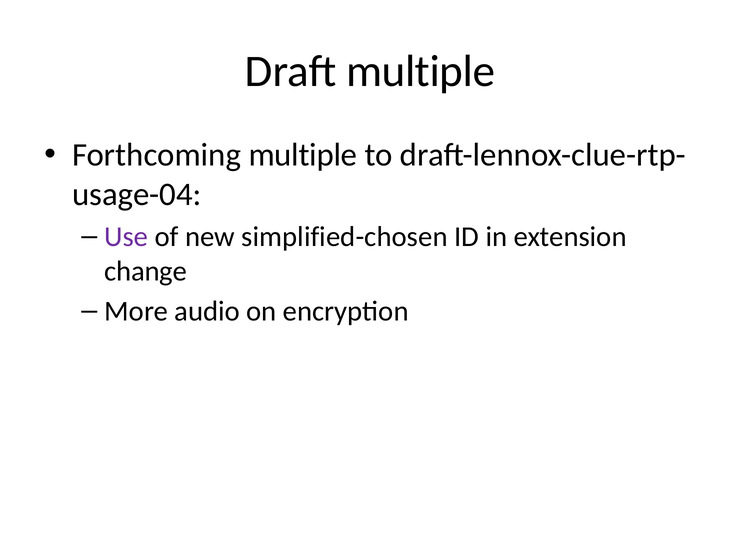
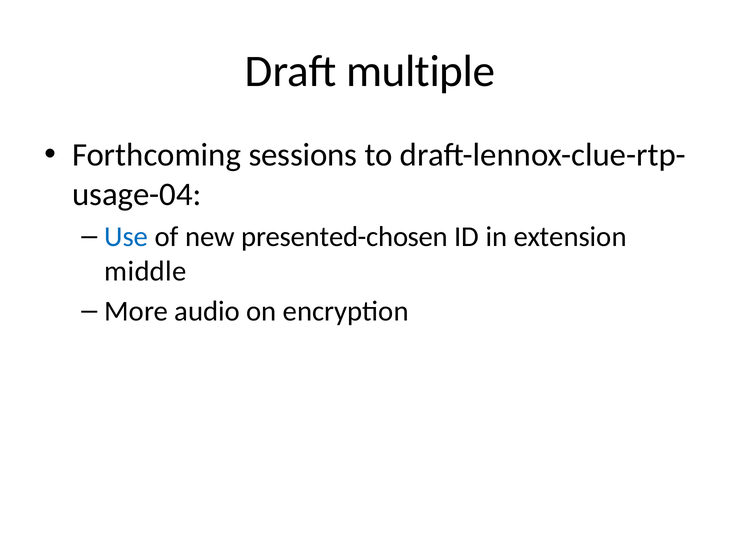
Forthcoming multiple: multiple -> sessions (303, 155)
Use colour: purple -> blue (126, 237)
simplified-chosen: simplified-chosen -> presented-chosen (345, 237)
change: change -> middle (145, 271)
